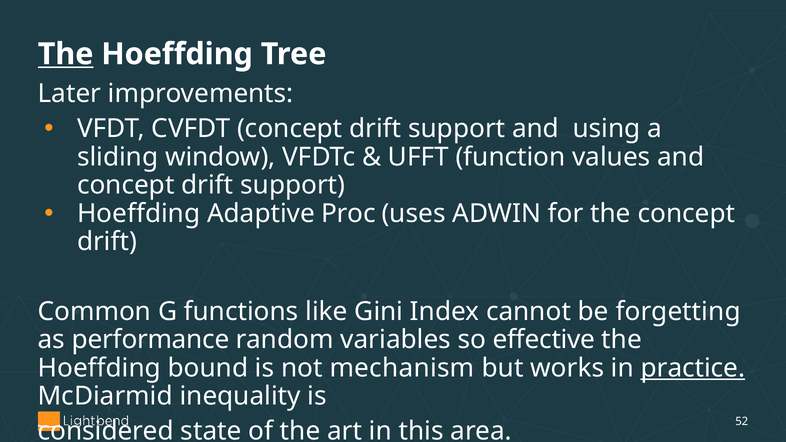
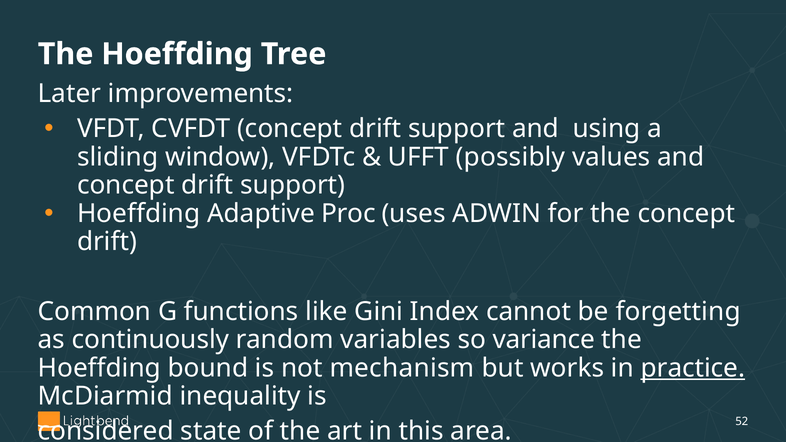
The underline: present -> none (66, 54)
function: function -> possibly (510, 157)
performance: performance -> continuously (150, 340)
effective: effective -> variance (544, 340)
